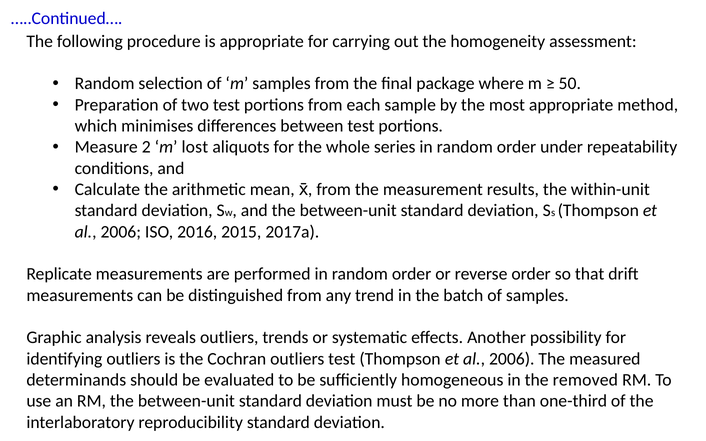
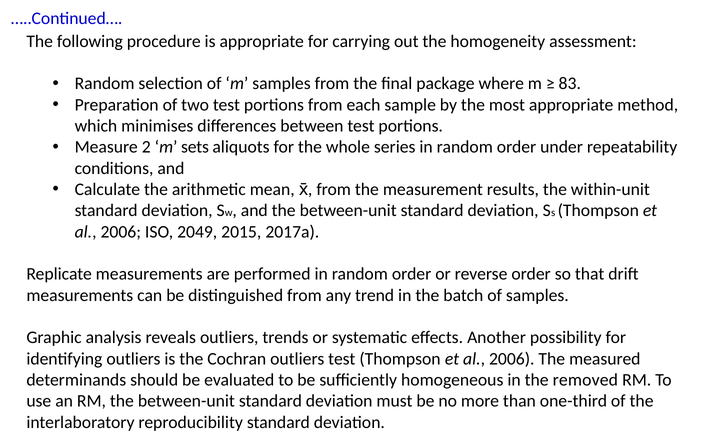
50: 50 -> 83 (570, 84)
lost: lost -> sets (195, 147)
2016: 2016 -> 2049 (197, 232)
